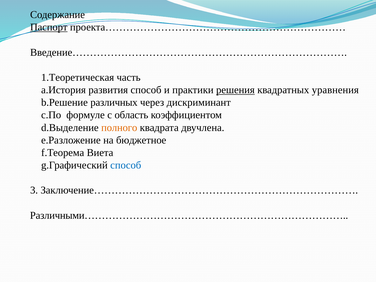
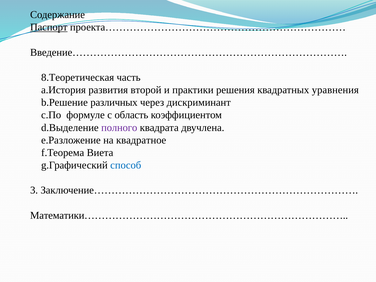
1.Теоретическая: 1.Теоретическая -> 8.Теоретическая (78, 77)
развития способ: способ -> второй (146, 90)
решения underline: present -> none (235, 90)
полного colour: orange -> purple (119, 128)
бюджетное: бюджетное -> квадратное (141, 140)
Различными…………………………………………………………………: Различными………………………………………………………………… -> Математики………………………………………………………………… (189, 215)
